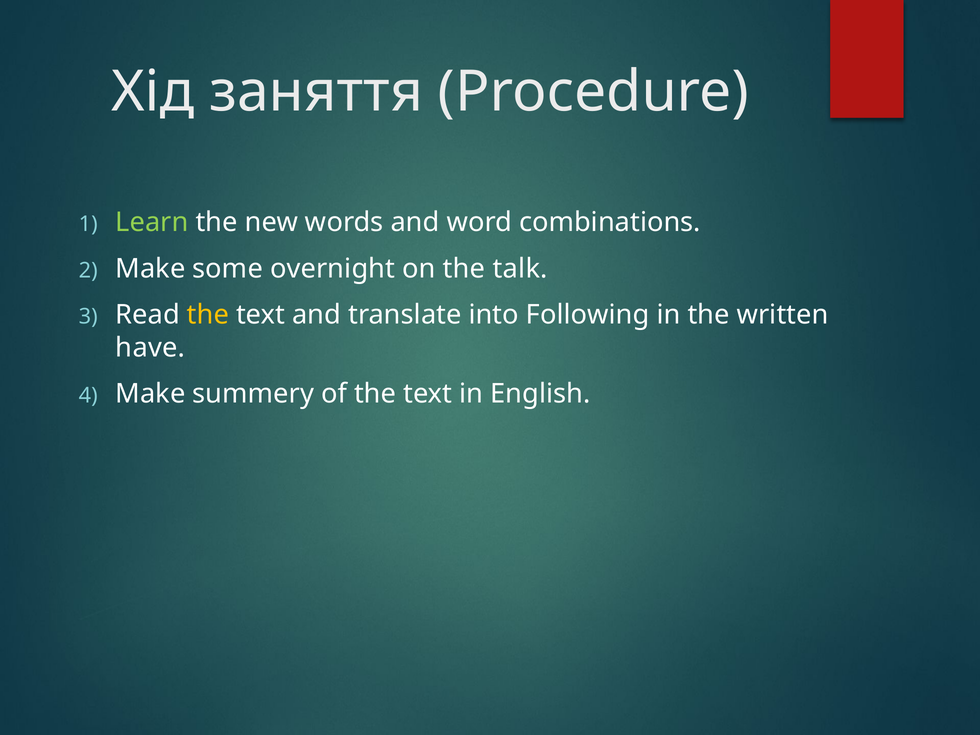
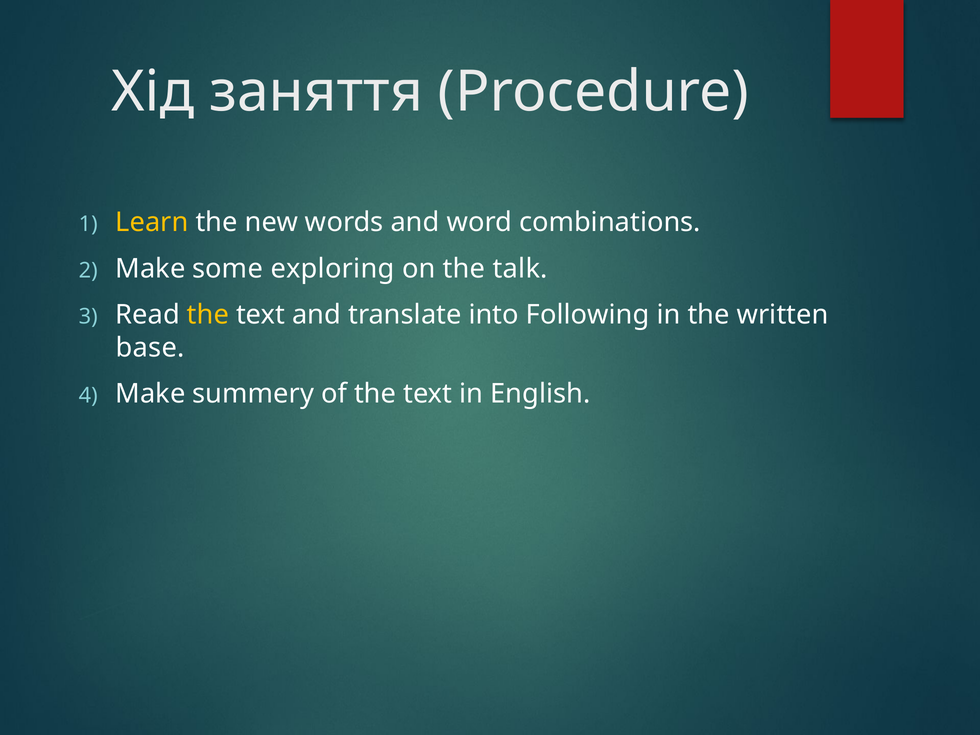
Learn colour: light green -> yellow (152, 222)
overnight: overnight -> exploring (333, 269)
have: have -> base (150, 348)
